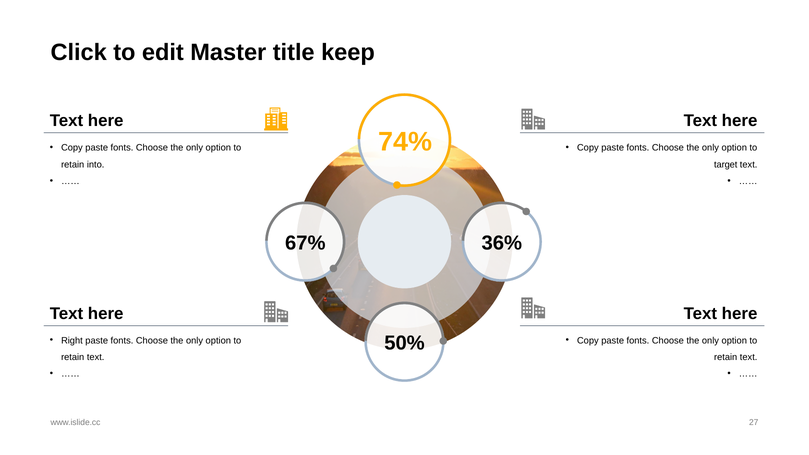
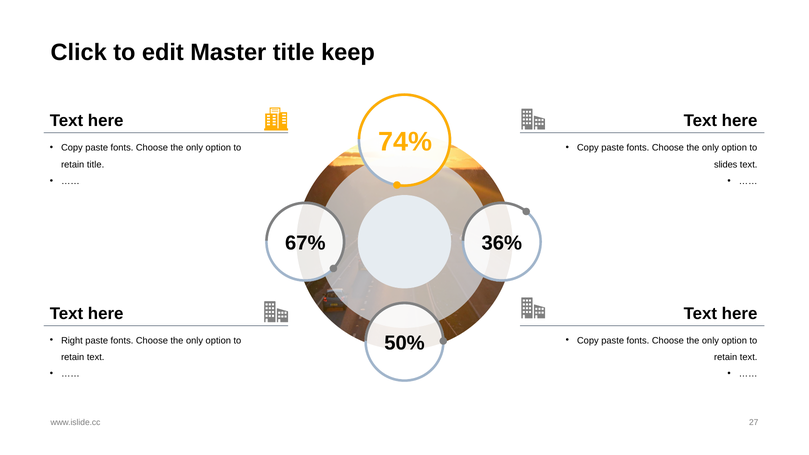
retain into: into -> title (96, 164)
target: target -> slides (726, 164)
